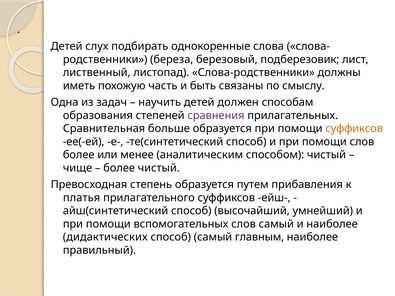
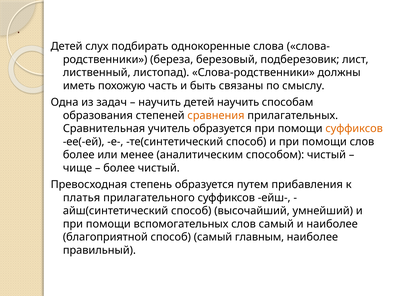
детей должен: должен -> научить (238, 102)
сравнения colour: purple -> orange (216, 115)
больше: больше -> учитель (169, 129)
дидактических: дидактических -> благоприятной (105, 237)
